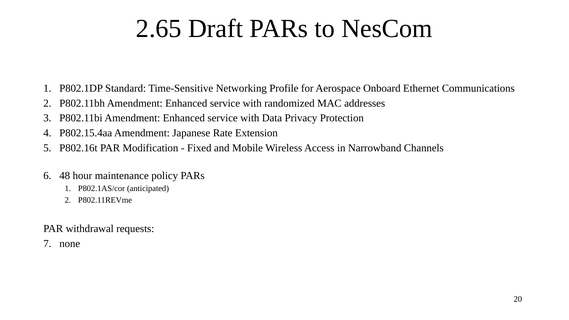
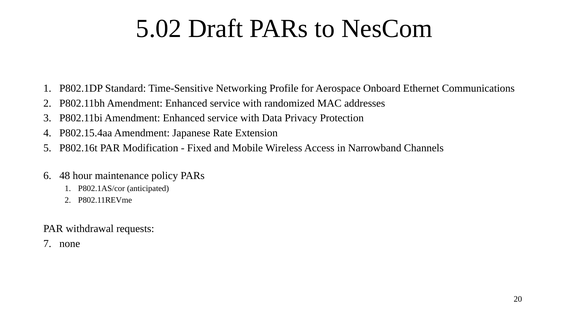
2.65: 2.65 -> 5.02 (159, 28)
